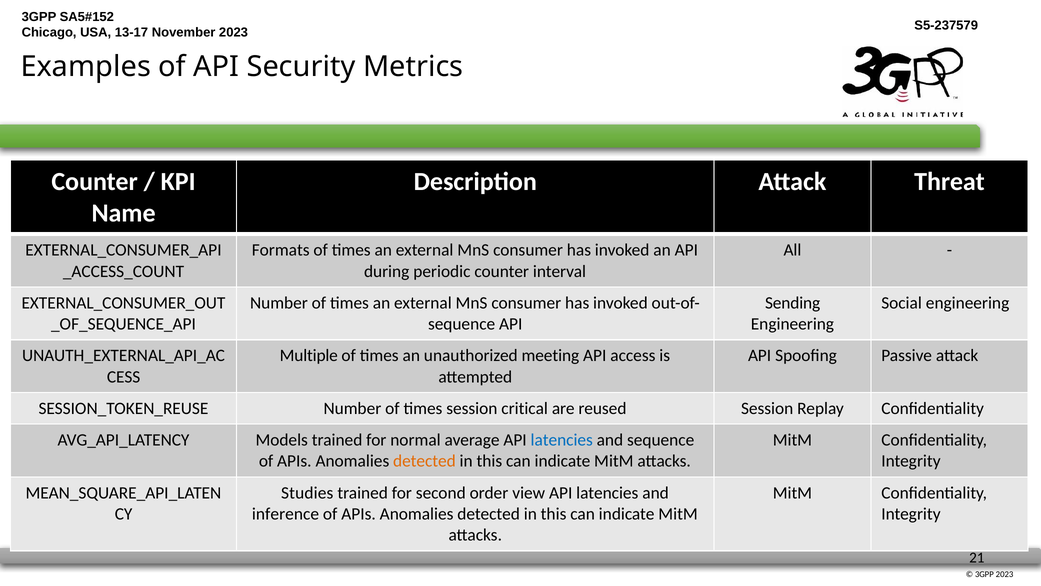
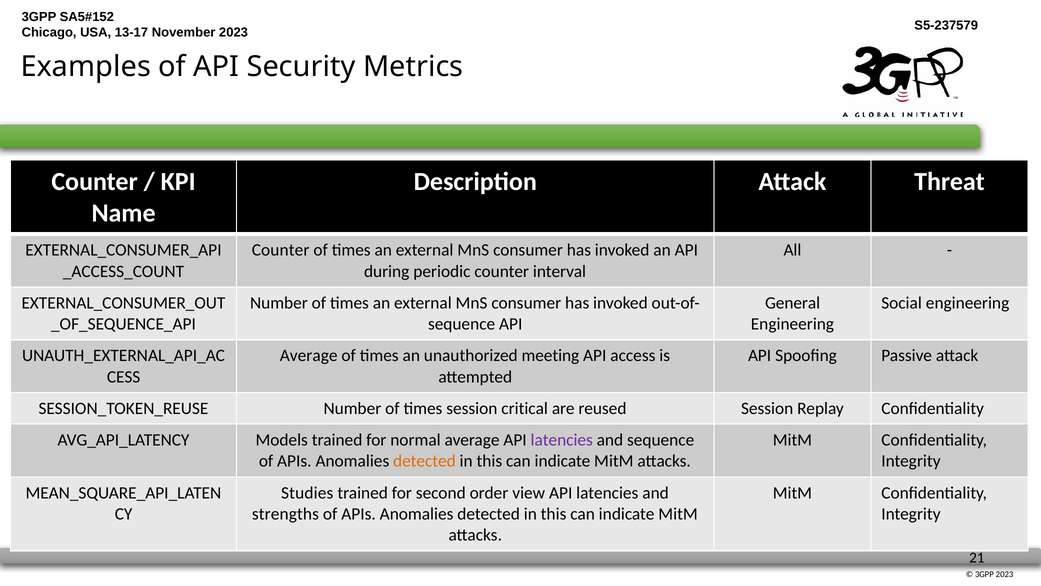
Formats: Formats -> Counter (281, 250)
Sending: Sending -> General (793, 303)
Multiple: Multiple -> Average (309, 355)
latencies colour: blue -> purple (562, 440)
inference: inference -> strengths (285, 514)
